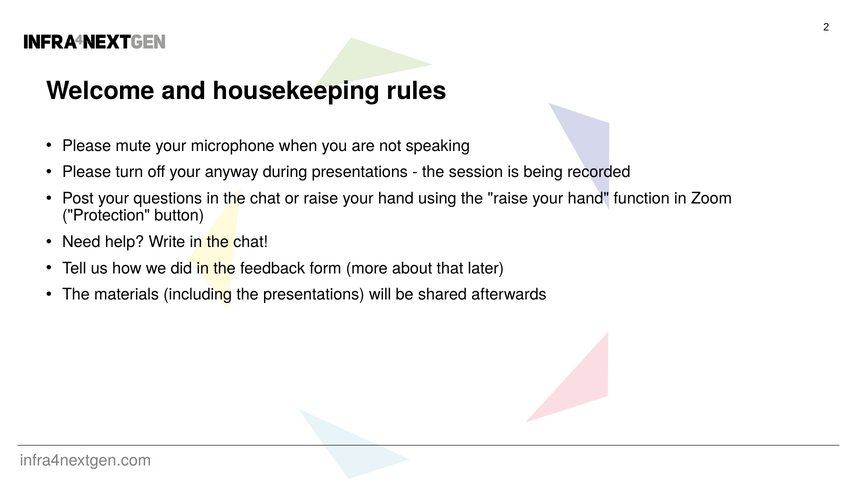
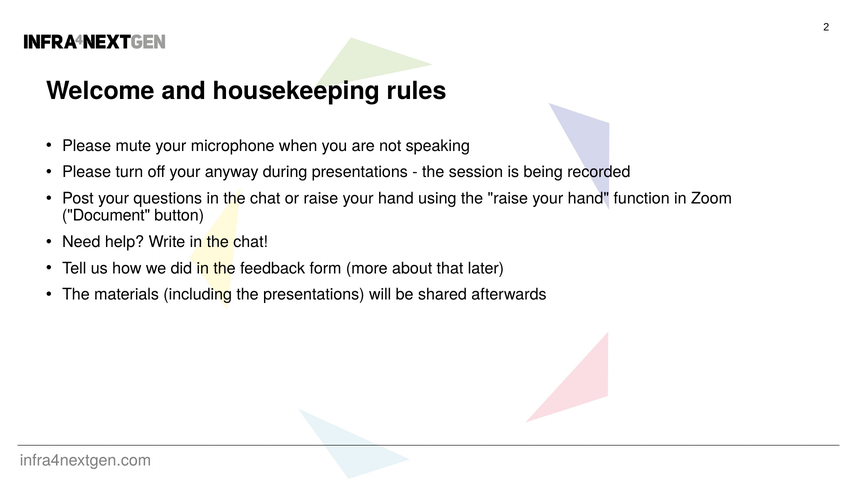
Protection: Protection -> Document (106, 215)
